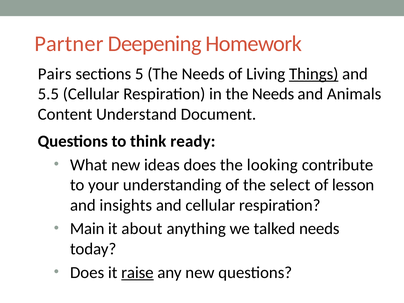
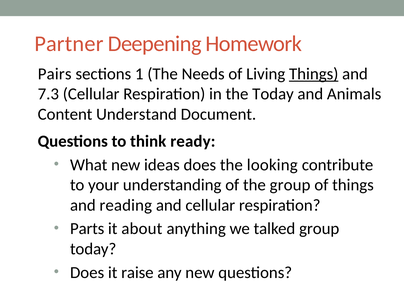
5: 5 -> 1 (139, 74)
5.5: 5.5 -> 7.3 (48, 94)
in the Needs: Needs -> Today (273, 94)
the select: select -> group (290, 185)
of lesson: lesson -> things (353, 185)
insights: insights -> reading (126, 205)
Main: Main -> Parts (87, 229)
talked needs: needs -> group (319, 229)
raise underline: present -> none (137, 273)
